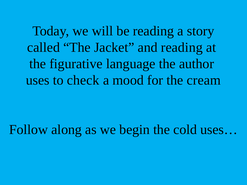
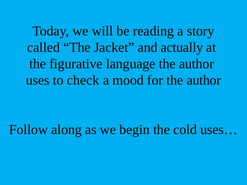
and reading: reading -> actually (182, 47)
for the cream: cream -> author (204, 80)
